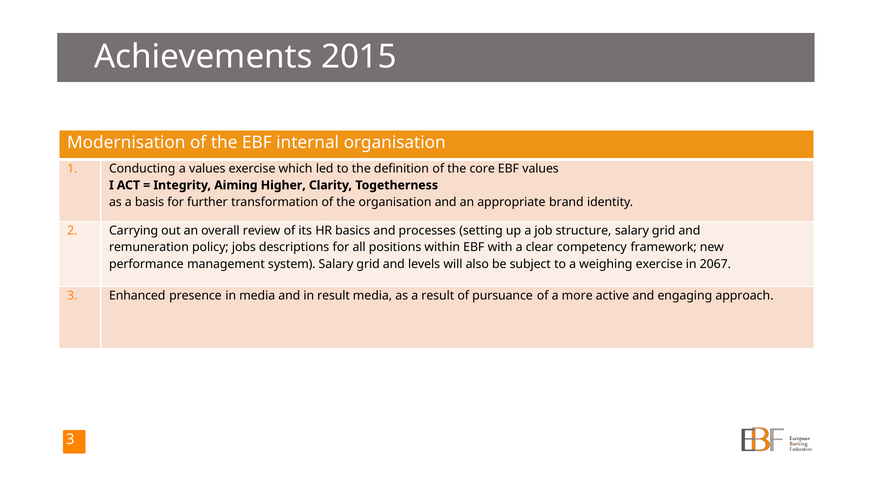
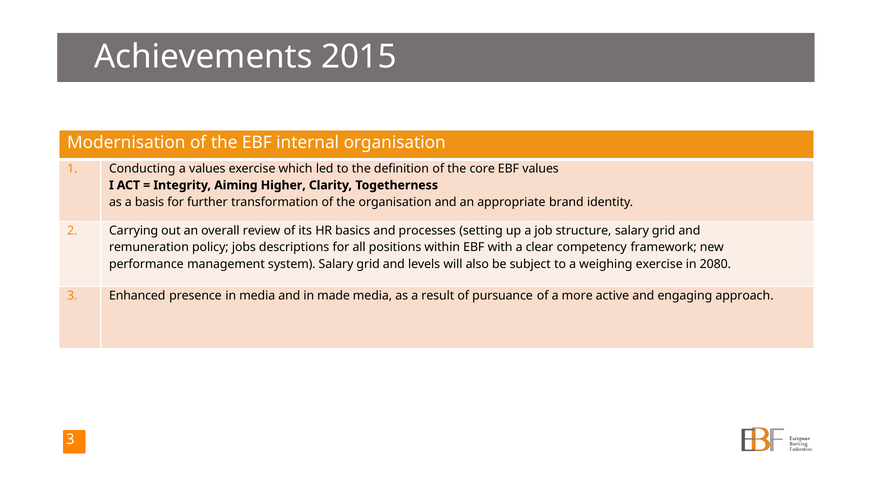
2067: 2067 -> 2080 (715, 264)
in result: result -> made (334, 296)
